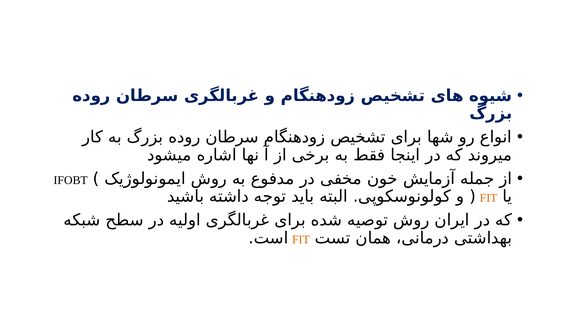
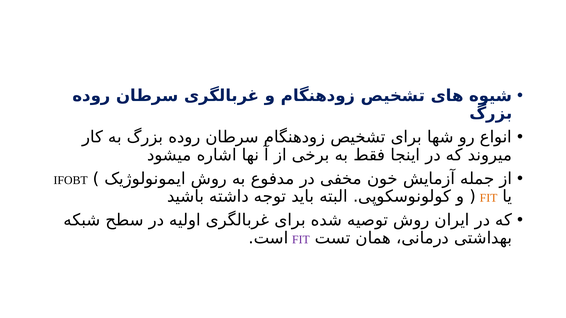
FIT colour: orange -> purple (301, 240)
